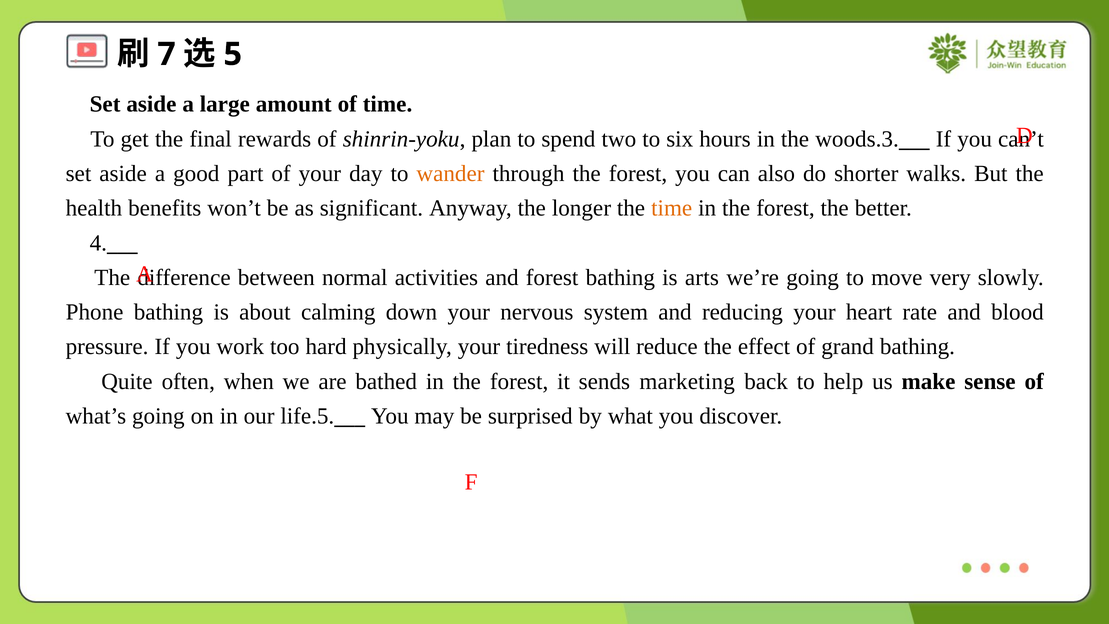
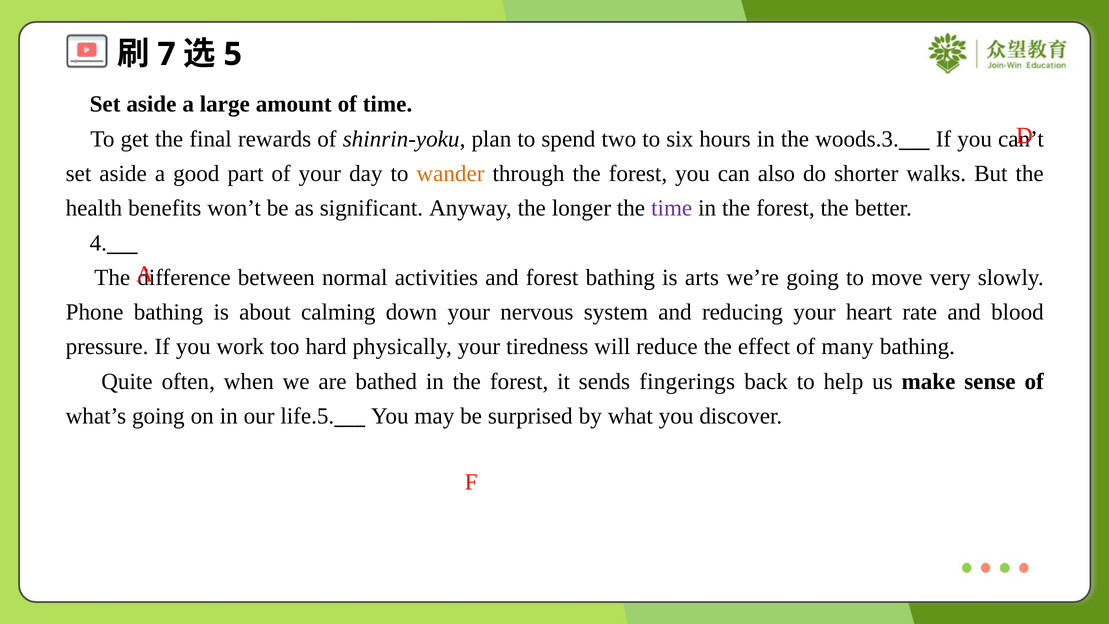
time colour: orange -> purple (672, 208)
grand: grand -> many (847, 347)
marketing: marketing -> fingerings (687, 381)
